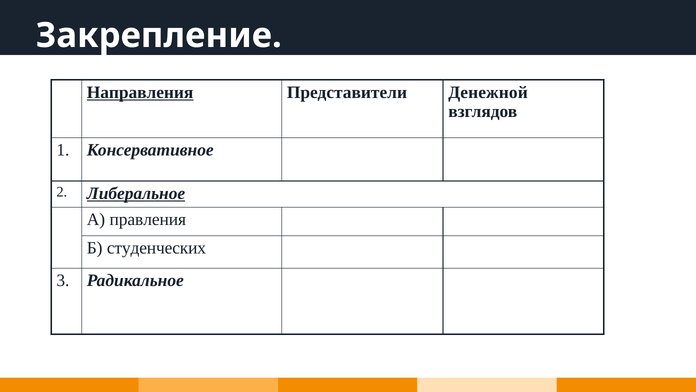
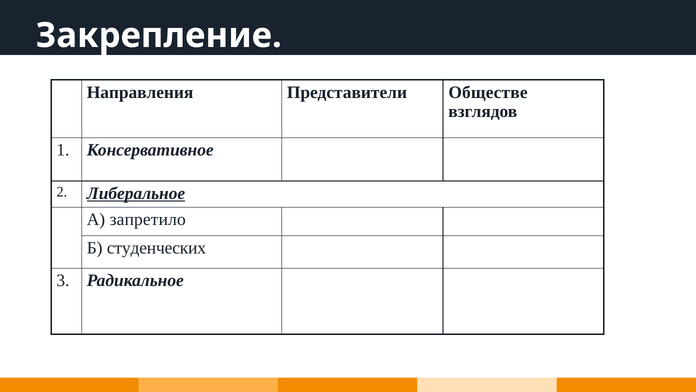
Направления underline: present -> none (140, 92)
Денежной: Денежной -> Обществе (488, 92)
правления: правления -> запретило (148, 219)
